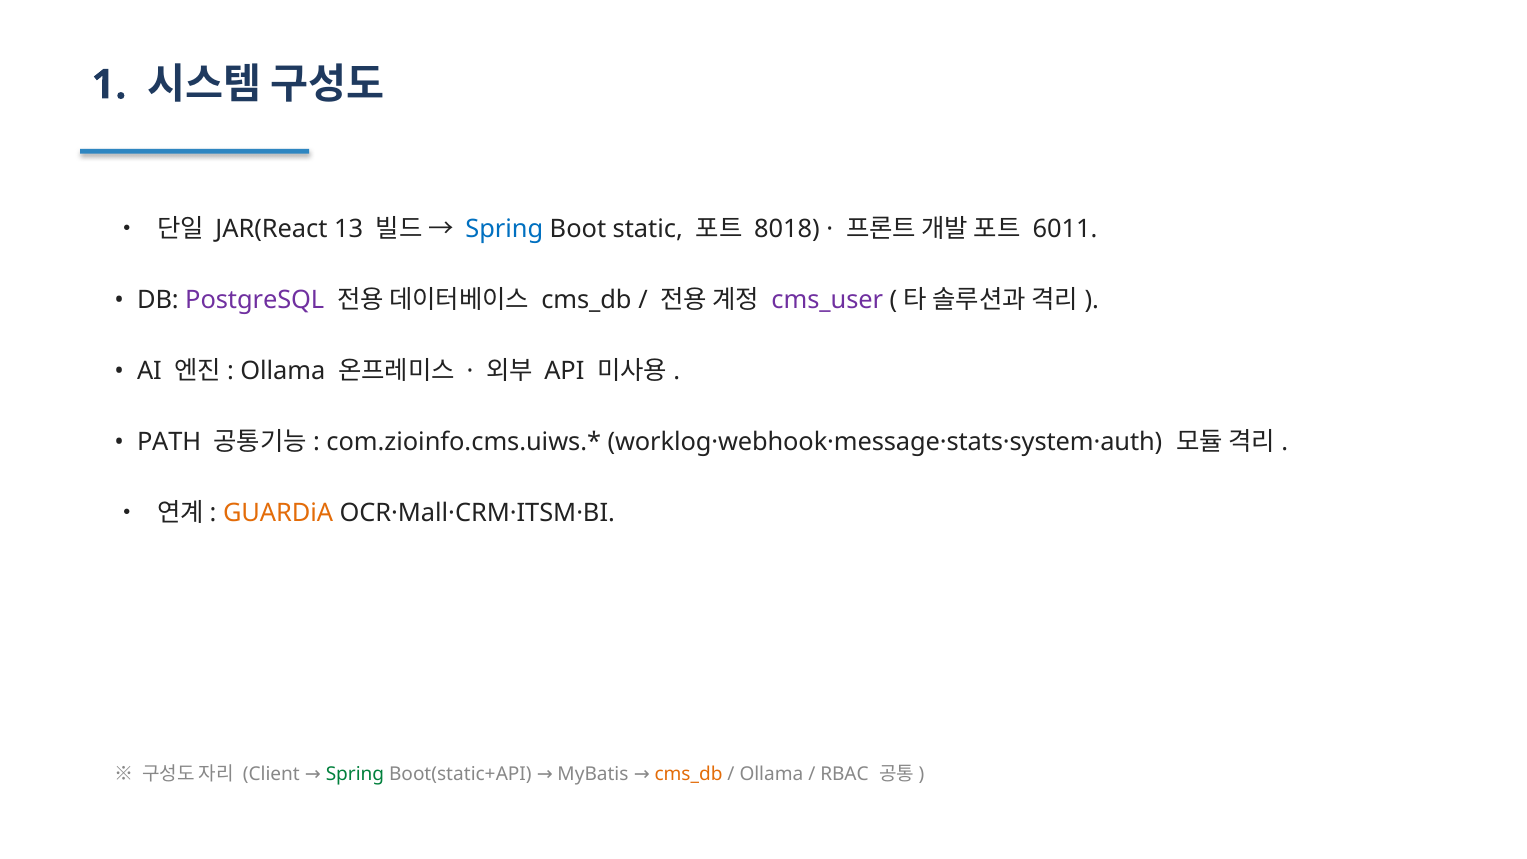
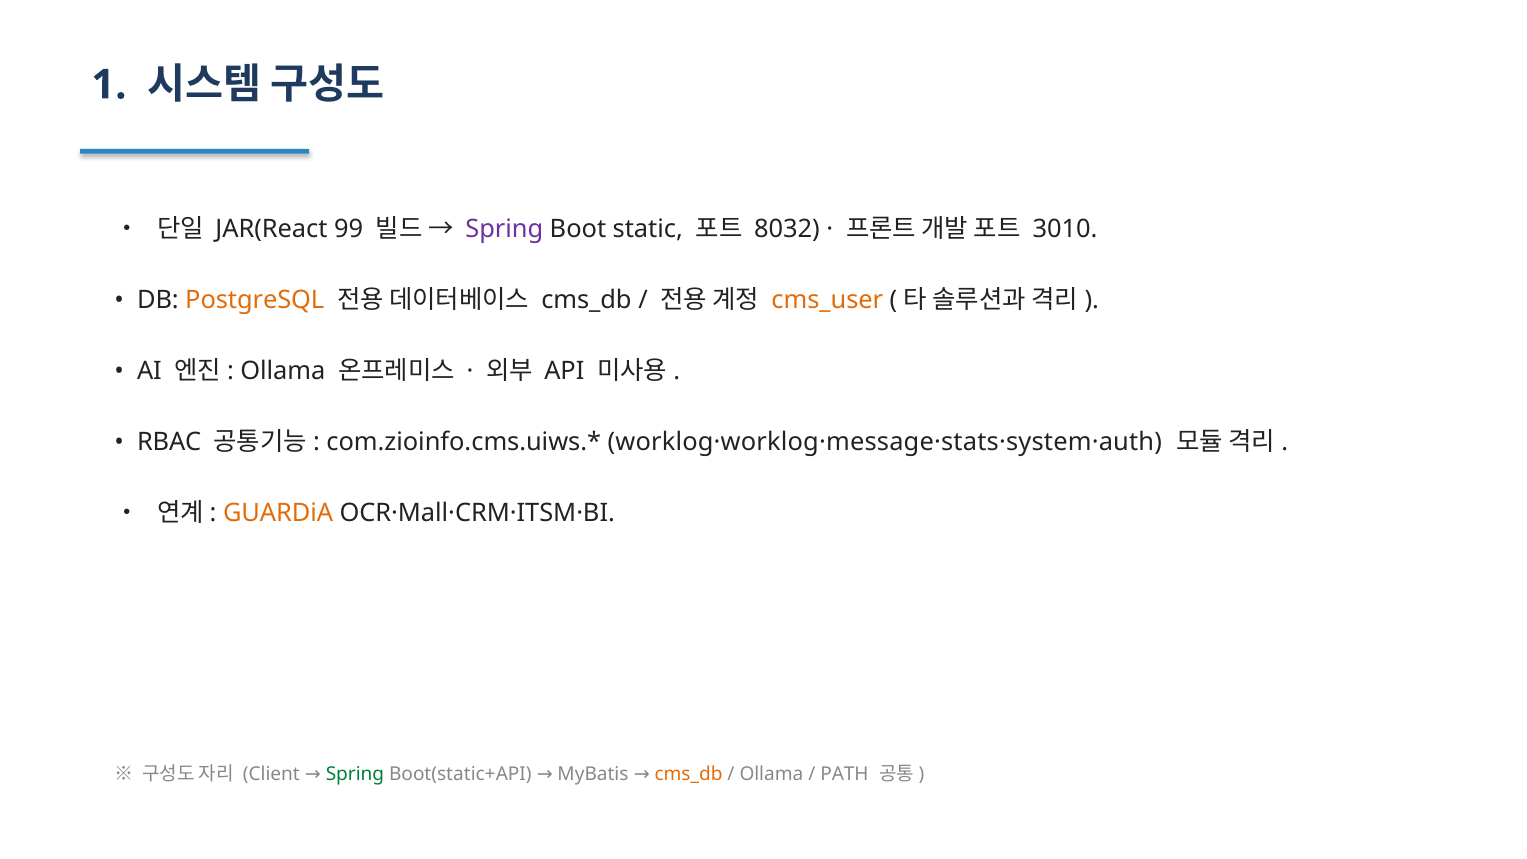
13: 13 -> 99 (349, 229)
Spring colour: blue -> purple (504, 229)
8018: 8018 -> 8032 (787, 229)
6011: 6011 -> 3010 (1065, 229)
PostgreSQL colour: purple -> orange (255, 300)
cms_user colour: purple -> orange (827, 300)
PATH: PATH -> RBAC (169, 442)
worklog·webhook·message·stats·system·auth: worklog·webhook·message·stats·system·auth -> worklog·worklog·message·stats·system·auth (885, 442)
RBAC: RBAC -> PATH (844, 774)
